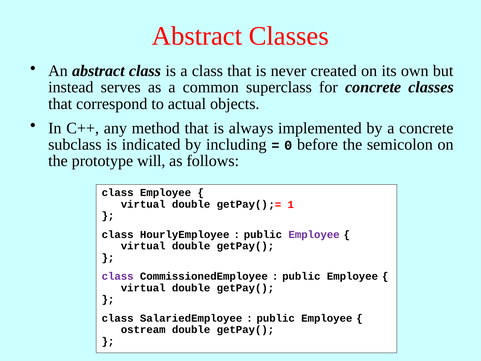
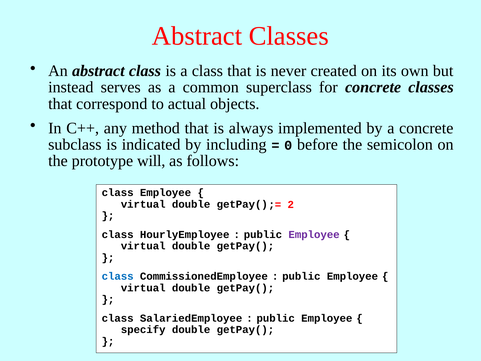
1: 1 -> 2 (291, 204)
class colour: purple -> blue (118, 276)
ostream: ostream -> specify (143, 330)
